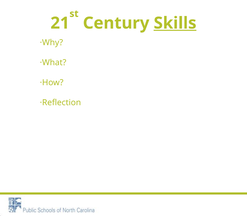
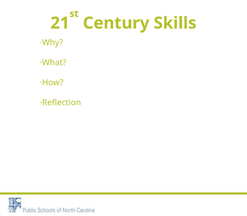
Skills underline: present -> none (175, 23)
